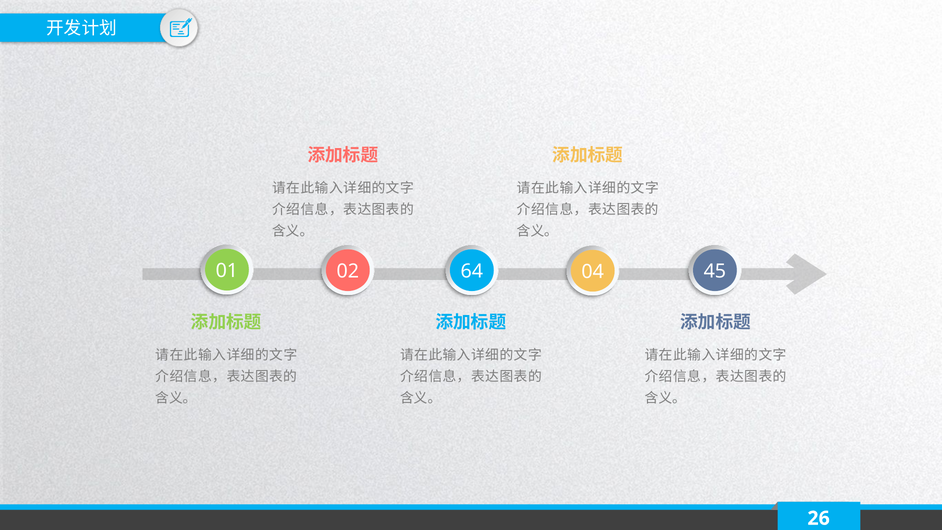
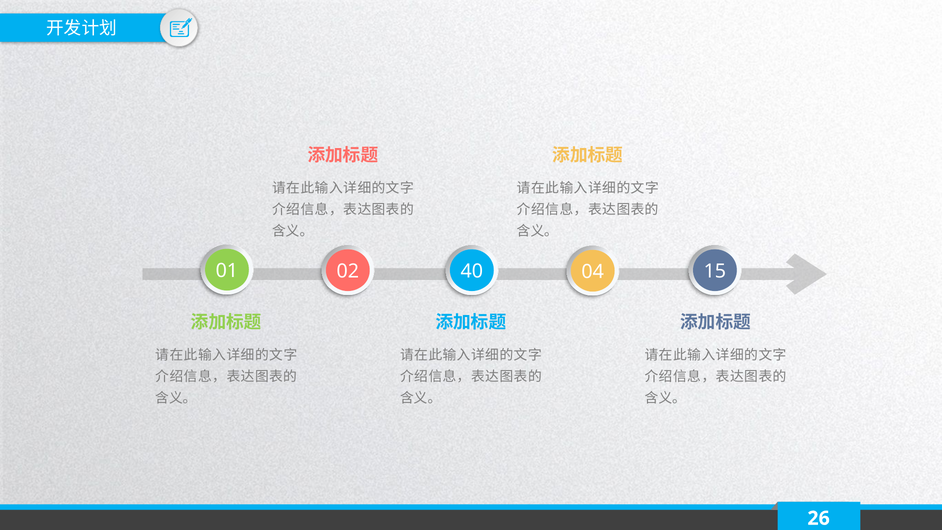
64: 64 -> 40 (472, 271)
45: 45 -> 15 (715, 271)
